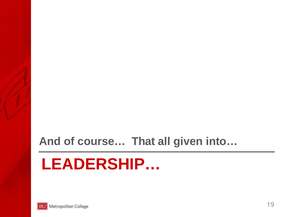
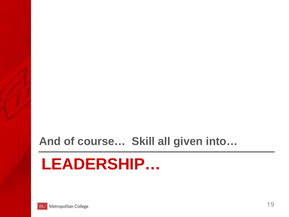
That: That -> Skill (143, 141)
